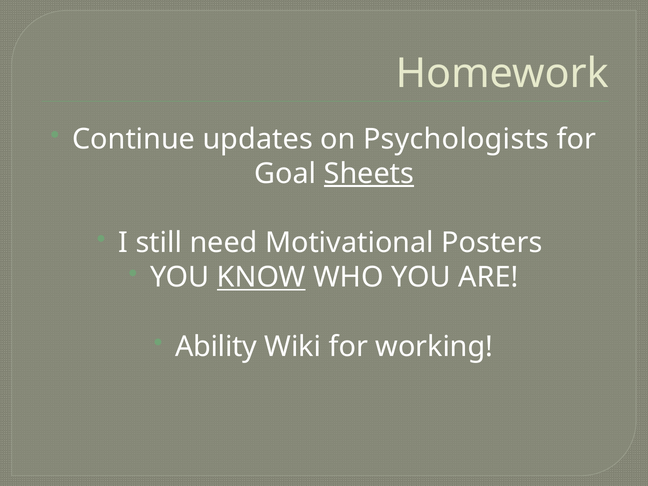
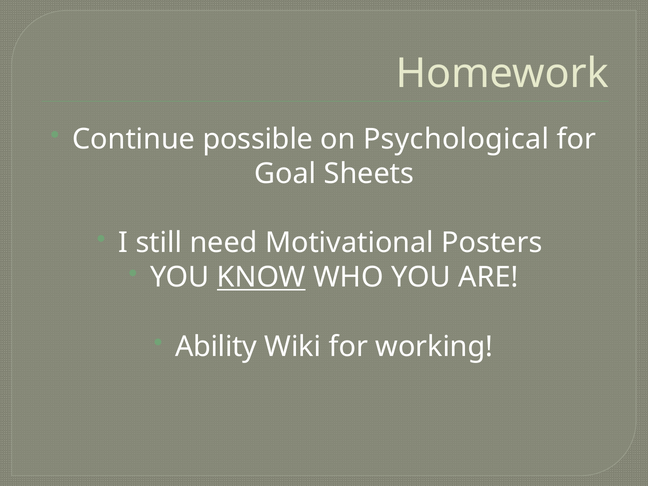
updates: updates -> possible (258, 139)
Psychologists: Psychologists -> Psychological (456, 139)
Sheets underline: present -> none (369, 174)
